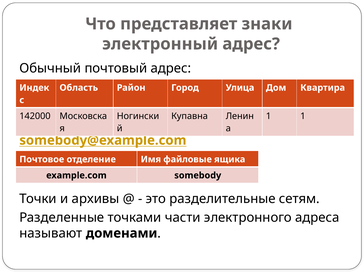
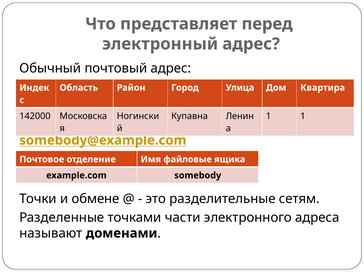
знаки: знаки -> перед (267, 24)
архивы: архивы -> обмене (96, 199)
